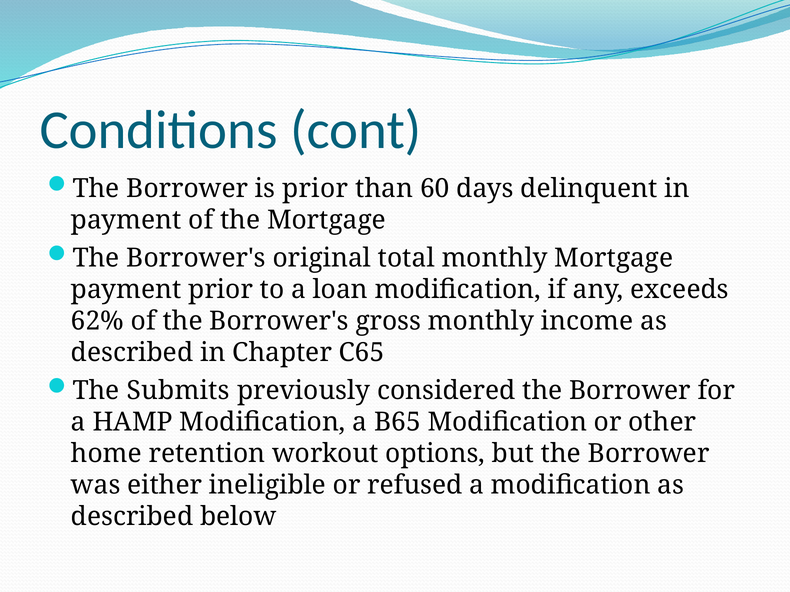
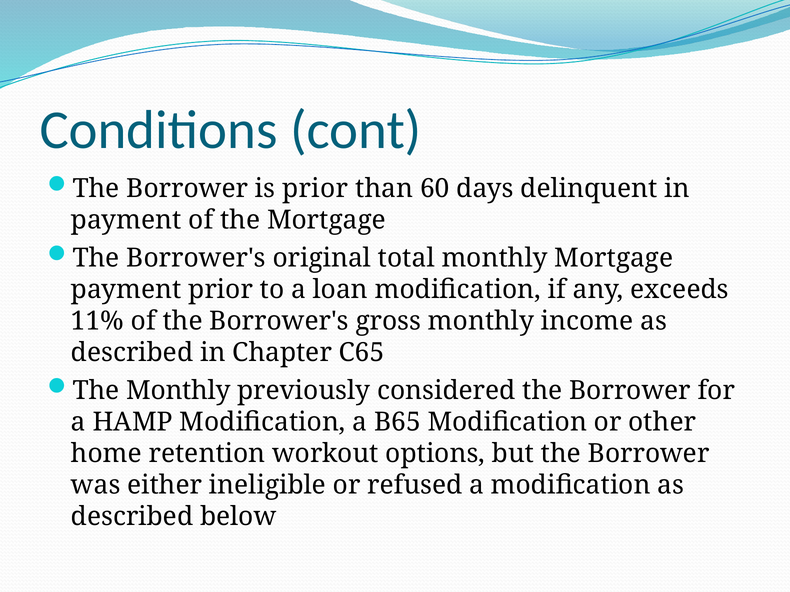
62%: 62% -> 11% (97, 321)
The Submits: Submits -> Monthly (178, 391)
